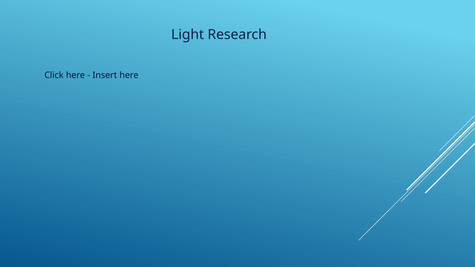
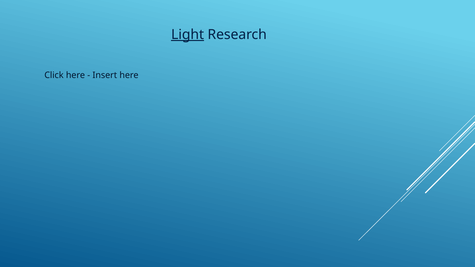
Light underline: none -> present (188, 35)
